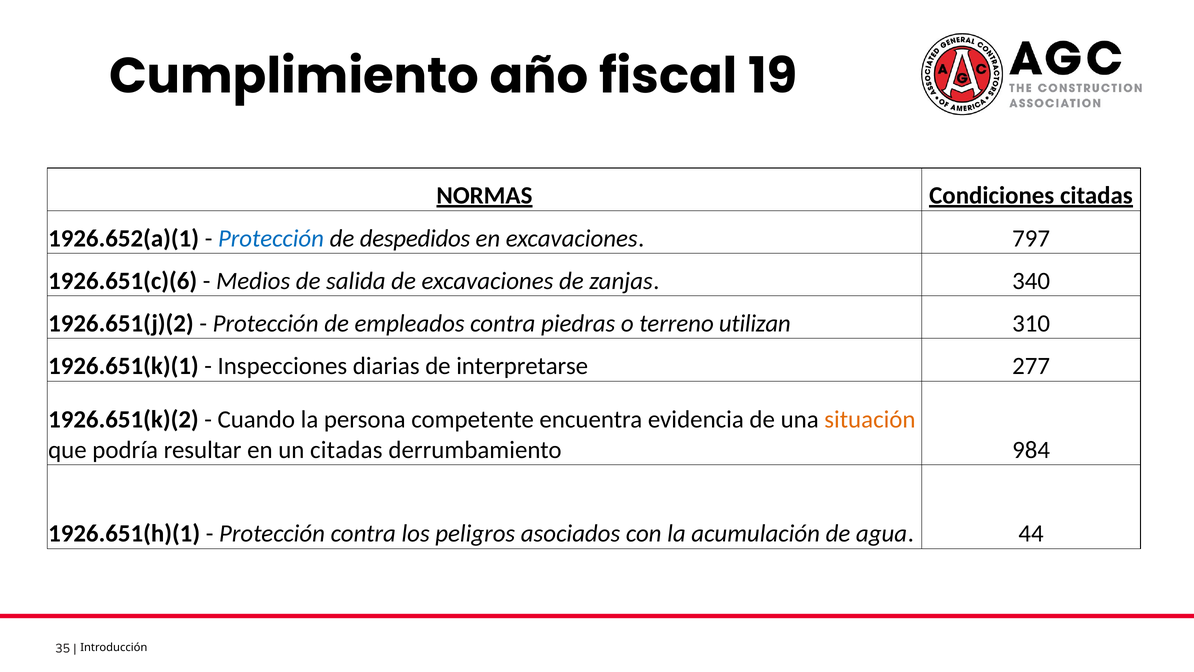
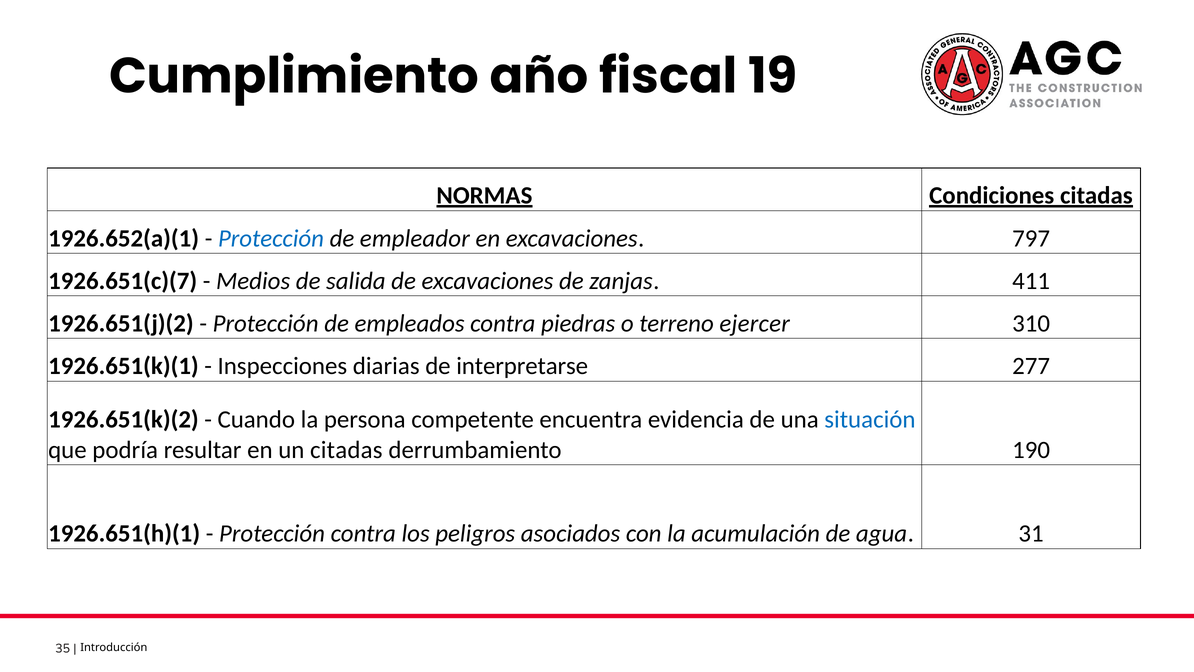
despedidos: despedidos -> empleador (415, 238)
1926.651(c)(6: 1926.651(c)(6 -> 1926.651(c)(7 (123, 281)
340: 340 -> 411 (1031, 281)
utilizan: utilizan -> ejercer (755, 323)
situación colour: orange -> blue (870, 419)
984: 984 -> 190 (1031, 450)
44: 44 -> 31 (1031, 533)
